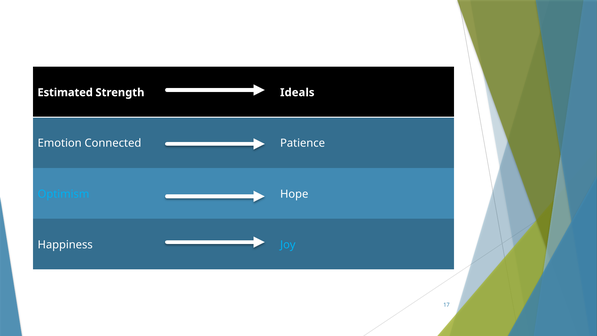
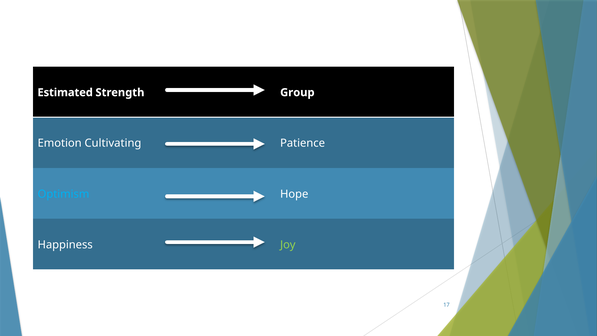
Ideals: Ideals -> Group (297, 92)
Connected: Connected -> Cultivating (113, 143)
Joy colour: light blue -> light green (288, 245)
